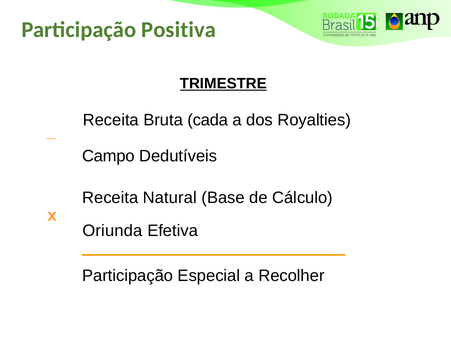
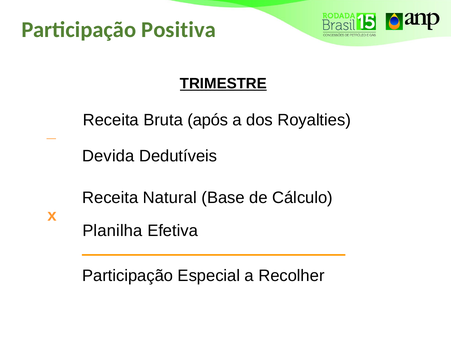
cada: cada -> após (208, 120)
Campo: Campo -> Devida (108, 156)
Oriunda: Oriunda -> Planilha (112, 230)
